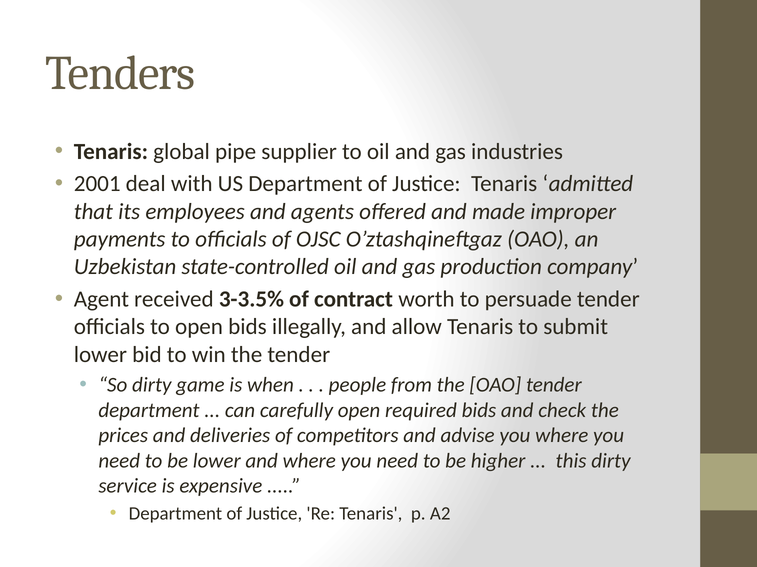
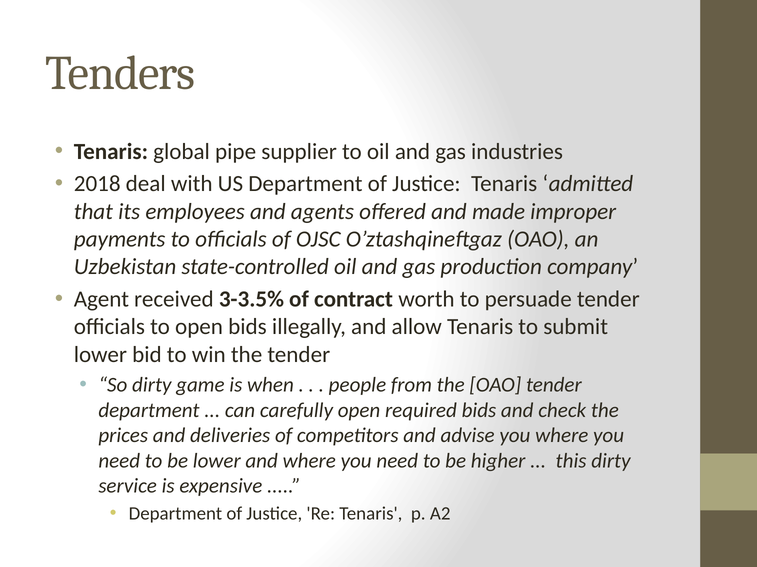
2001: 2001 -> 2018 (97, 184)
